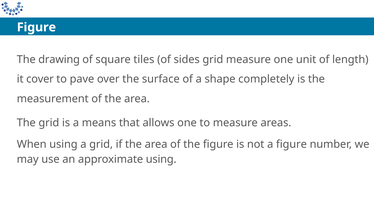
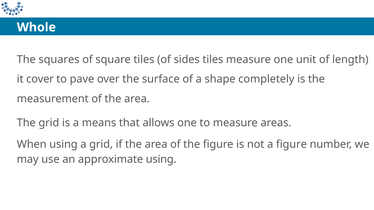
Figure: Figure -> Whole (36, 27)
drawing: drawing -> squares (59, 60)
sides grid: grid -> tiles (213, 60)
